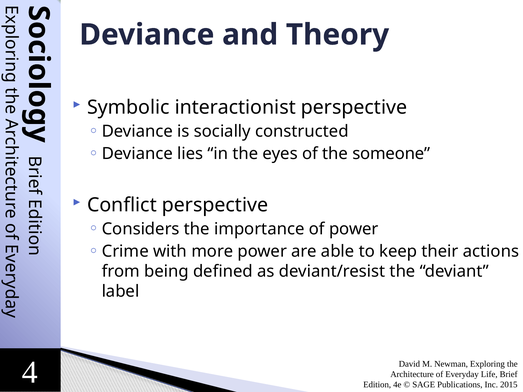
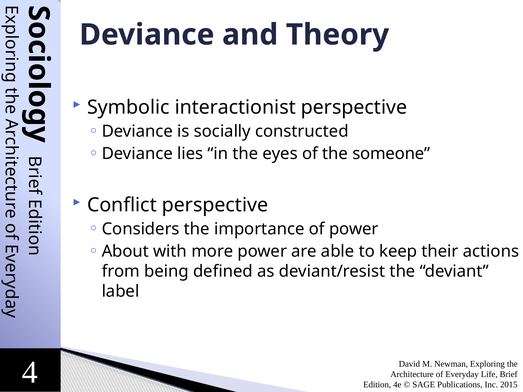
Crime: Crime -> About (125, 252)
